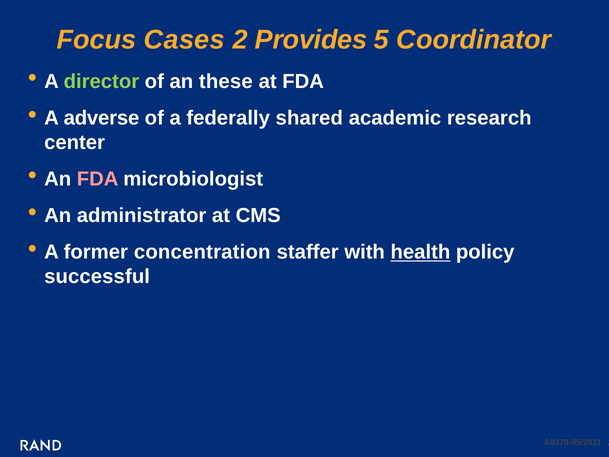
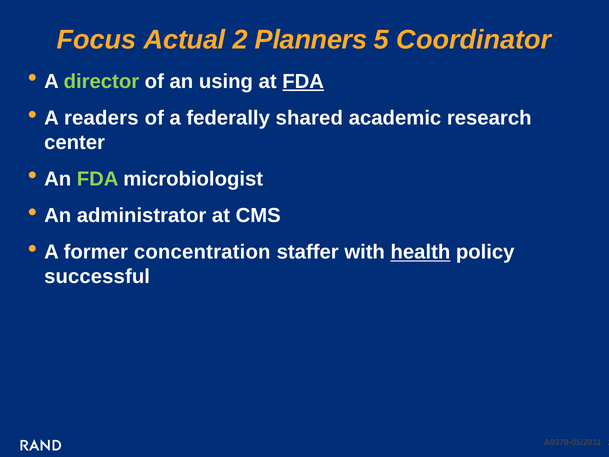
Cases: Cases -> Actual (185, 40)
Provides: Provides -> Planners (311, 40)
these: these -> using (226, 82)
FDA underline: none -> present (303, 82)
adverse: adverse -> readers (101, 118)
FDA colour: pink -> light green (98, 179)
